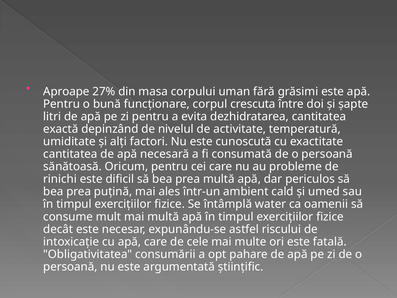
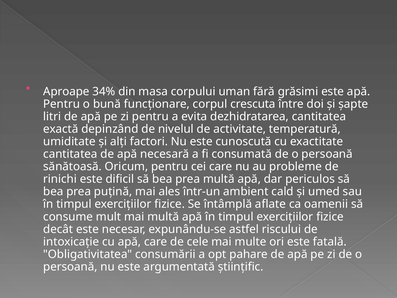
27%: 27% -> 34% (104, 91)
water: water -> aflate (270, 204)
